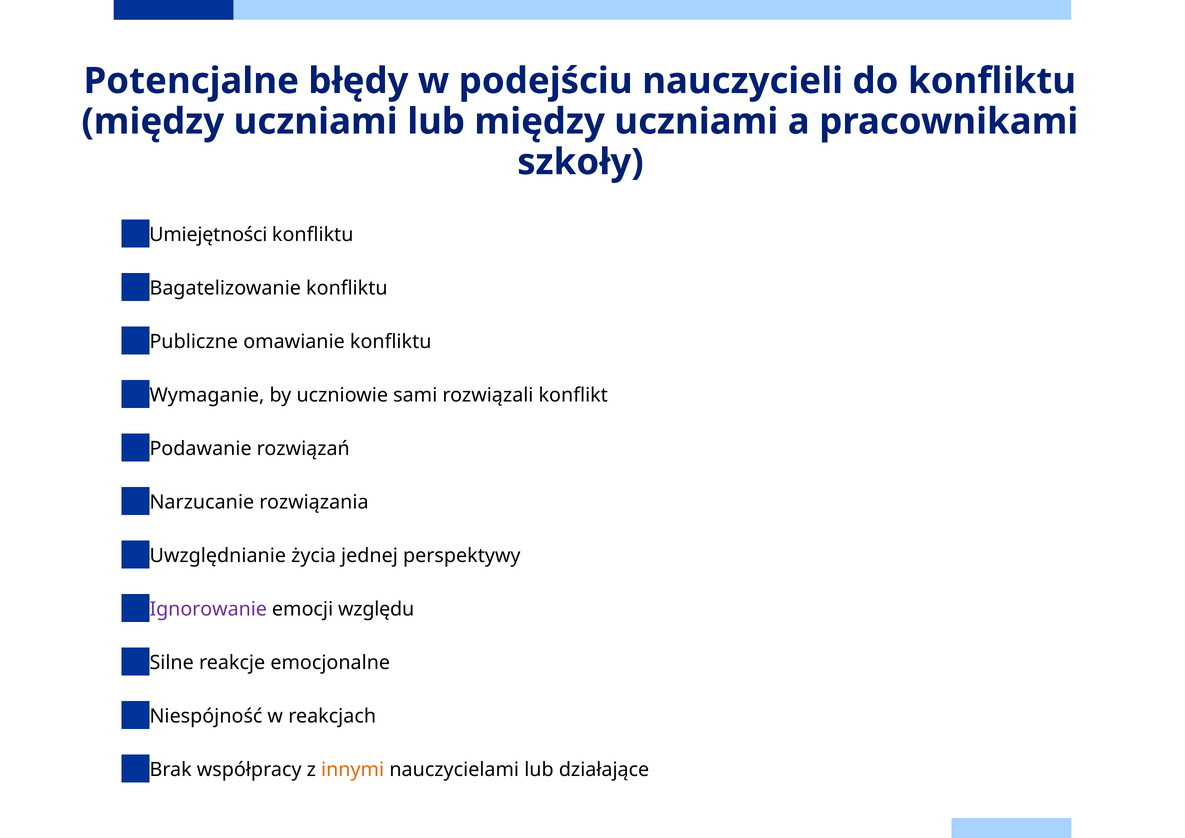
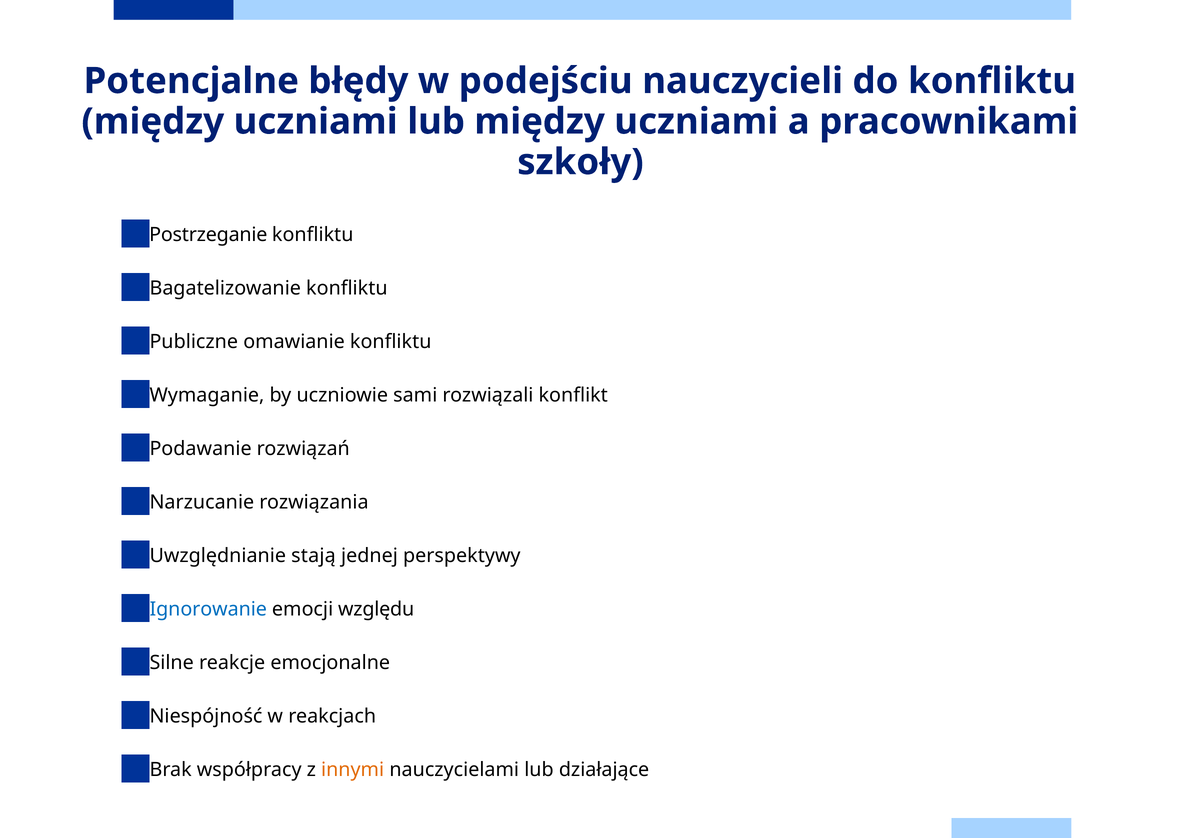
Umiejętności: Umiejętności -> Postrzeganie (208, 235)
życia: życia -> stają (313, 556)
Ignorowanie colour: purple -> blue (208, 609)
